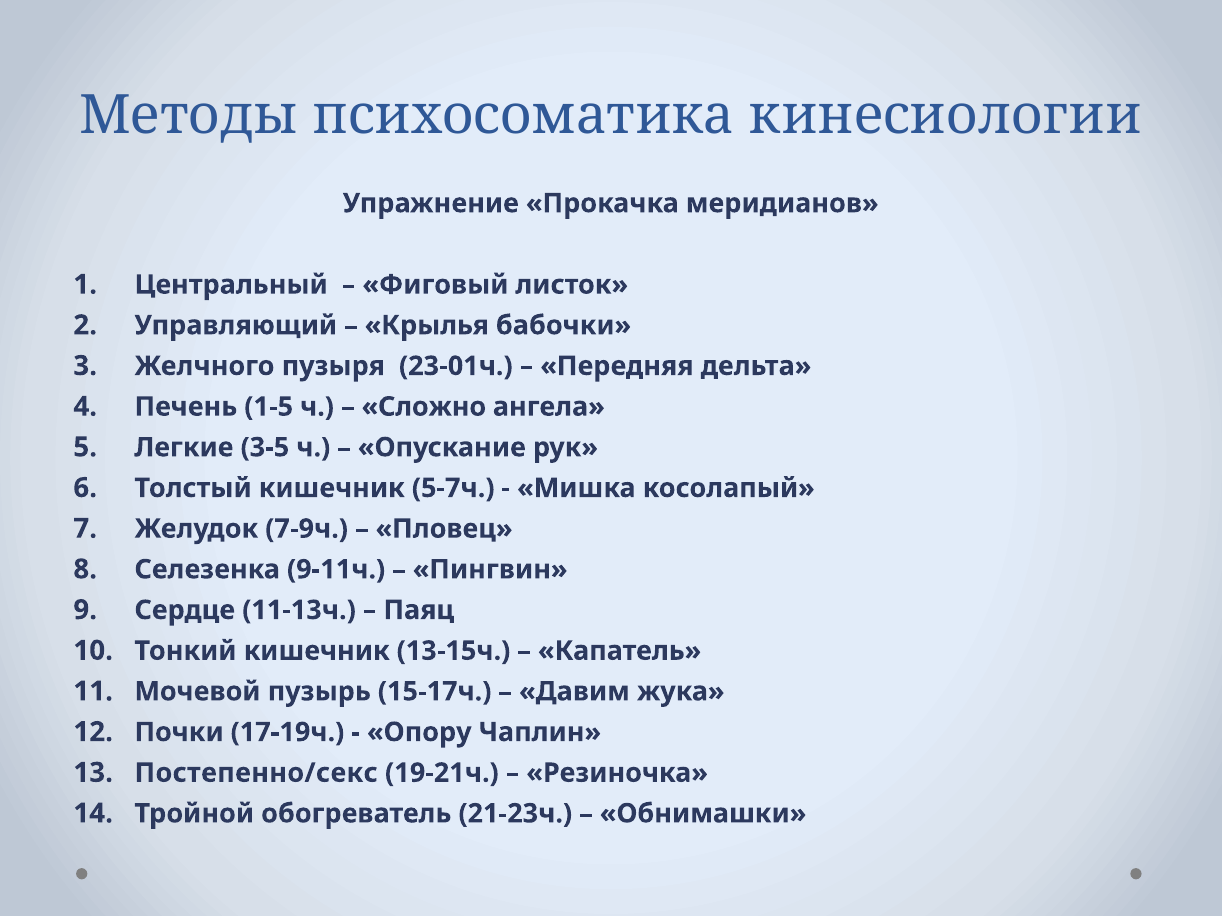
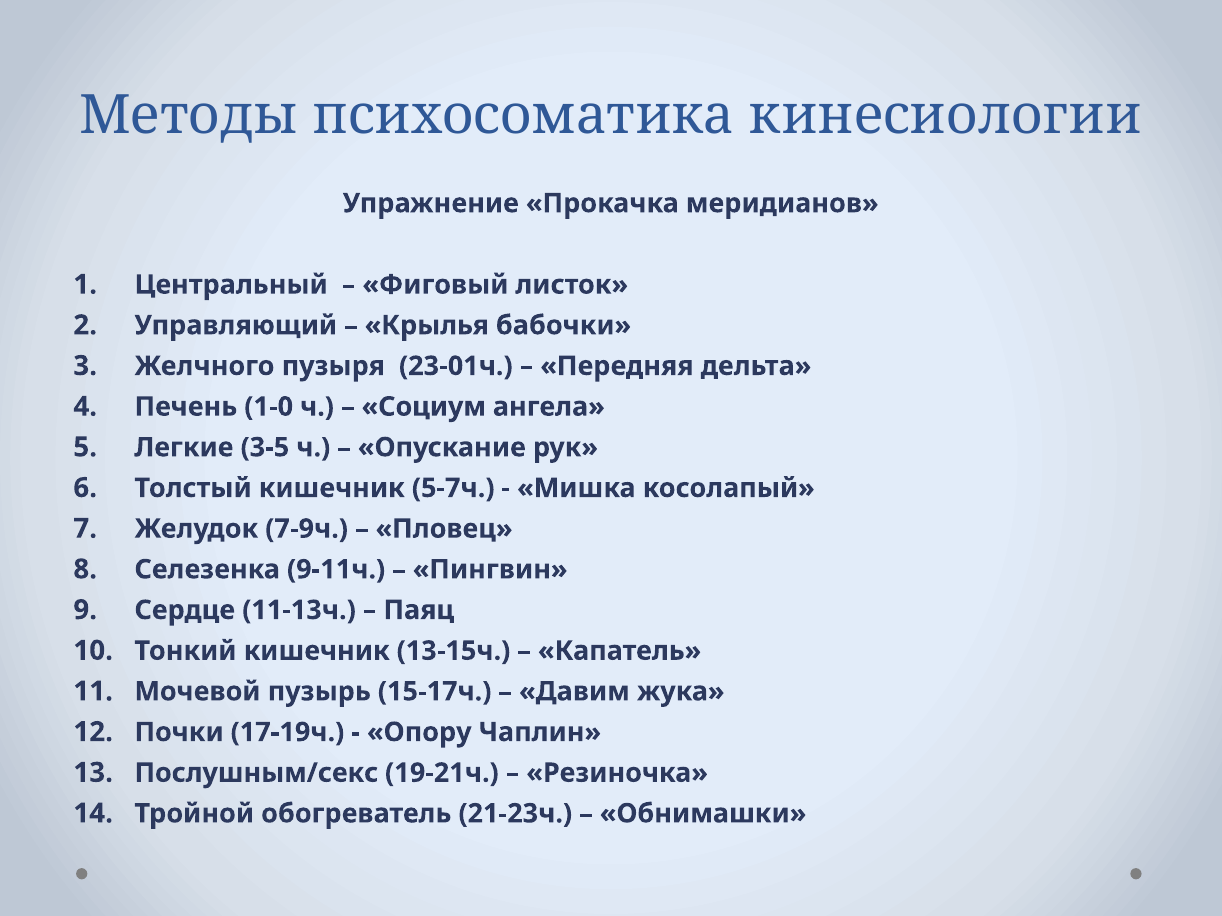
1-5: 1-5 -> 1-0 (269, 407)
Сложно: Сложно -> Социум (424, 407)
Постепенно/секс: Постепенно/секс -> Послушным/секс (256, 773)
